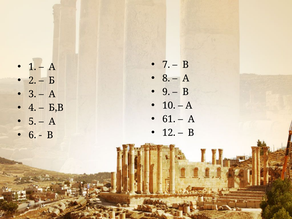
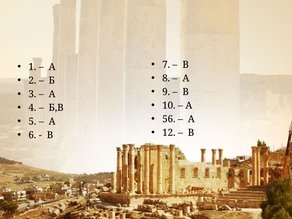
61: 61 -> 56 (169, 119)
